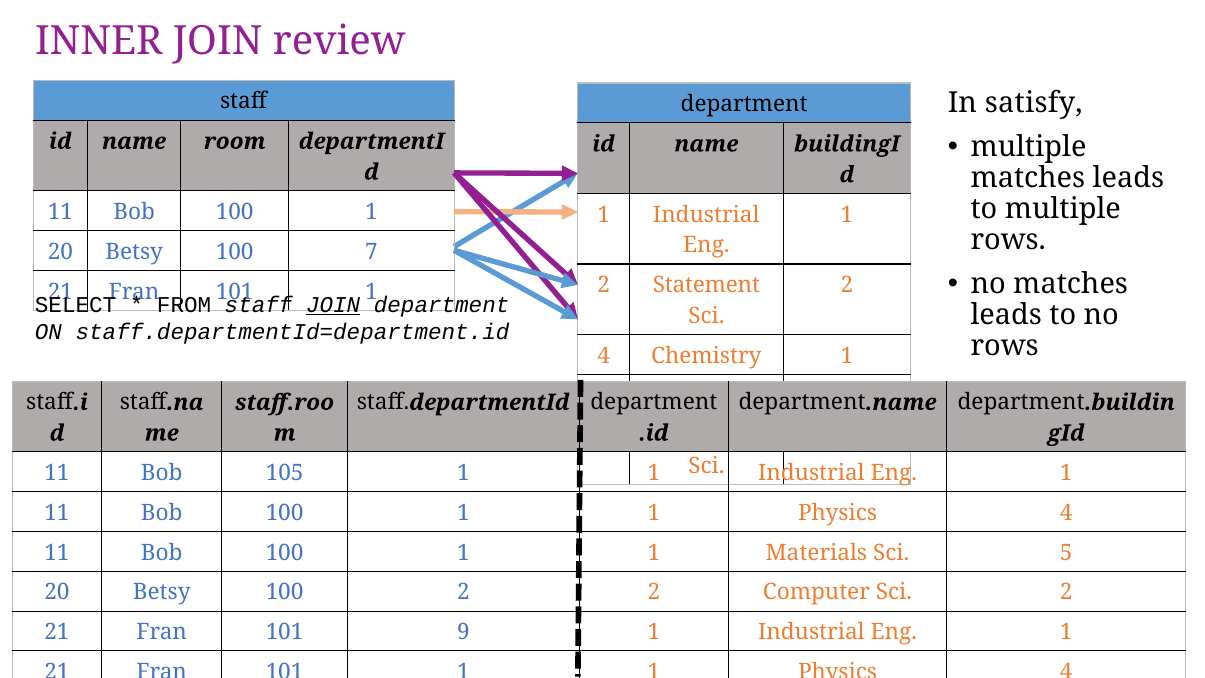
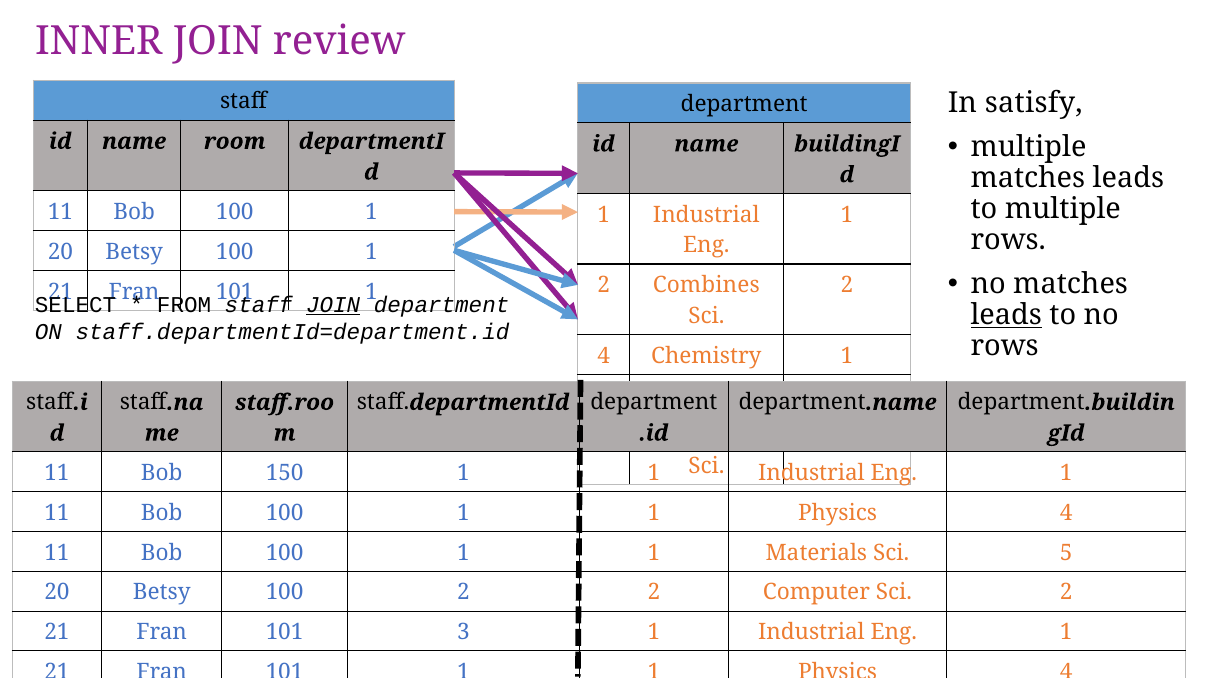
Betsy 100 7: 7 -> 1 (372, 252)
Statement: Statement -> Combines (706, 285)
leads underline: none -> present (1006, 315)
105: 105 -> 150 (285, 473)
9: 9 -> 3 (463, 632)
